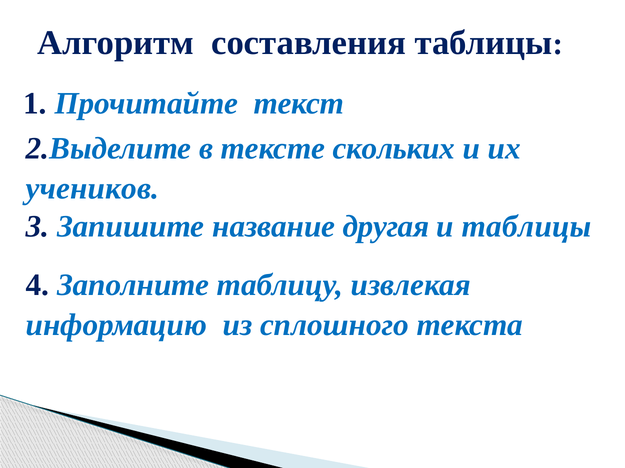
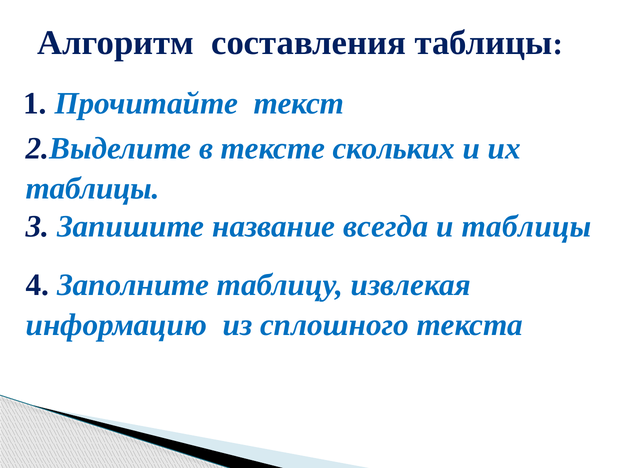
учеников: учеников -> таблицы (93, 189)
другая: другая -> всегда (386, 227)
